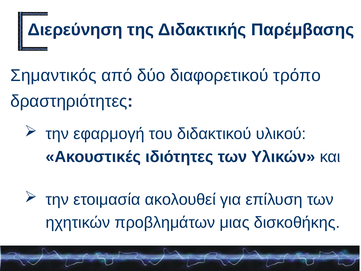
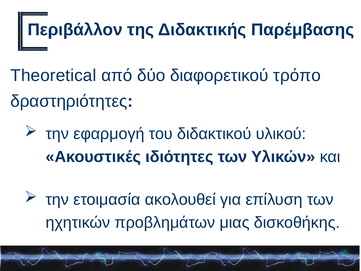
Διερεύνηση: Διερεύνηση -> Περιβάλλον (75, 30)
Σημαντικός: Σημαντικός -> Theoretical (53, 75)
